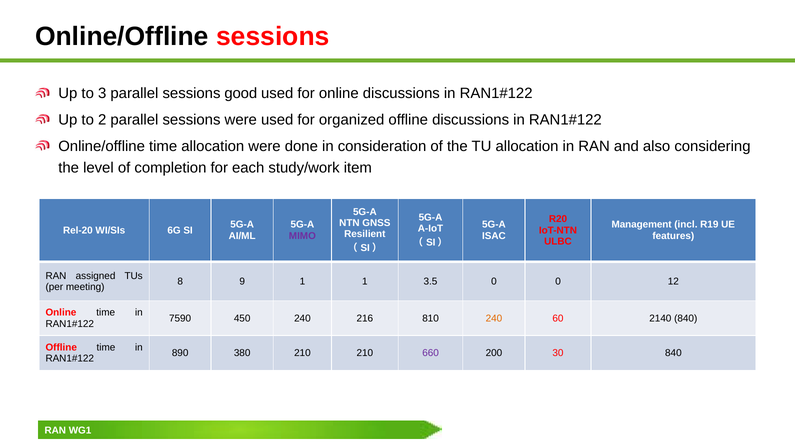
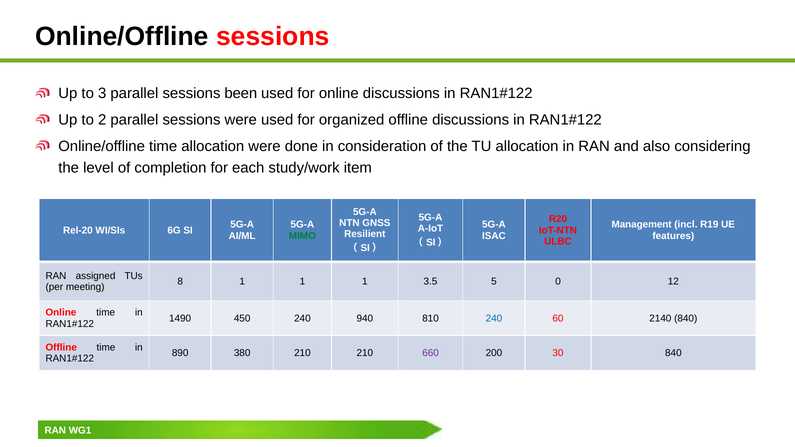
good: good -> been (241, 93)
MIMO colour: purple -> green (302, 236)
8 9: 9 -> 1 (242, 282)
3.5 0: 0 -> 5 (494, 282)
7590: 7590 -> 1490 (180, 318)
216: 216 -> 940 (365, 318)
240 colour: orange -> blue (494, 318)
